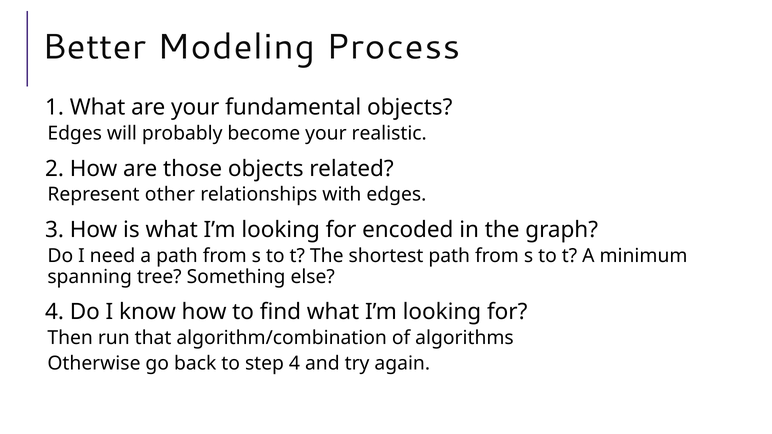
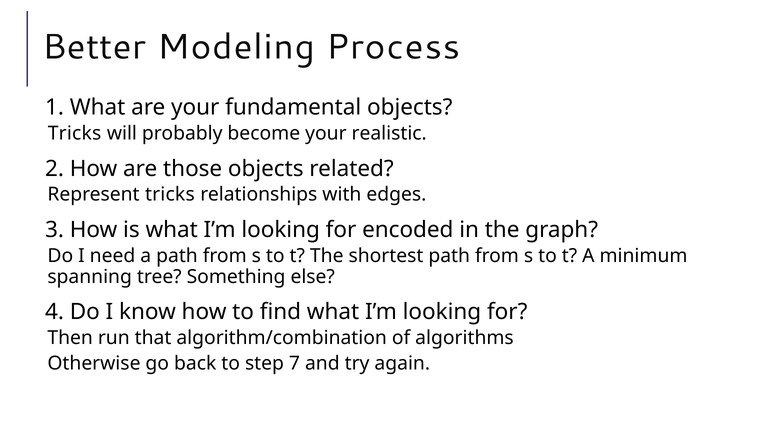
Edges: Edges -> Tricks (75, 133)
Represent other: other -> tricks (170, 195)
step 4: 4 -> 7 (294, 364)
